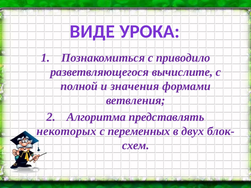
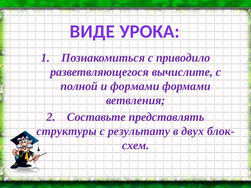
и значения: значения -> формами (135, 86)
Алгоритма: Алгоритма -> Составьте (96, 117)
некоторых: некоторых -> структуры (67, 131)
переменных: переменных -> результату (139, 131)
